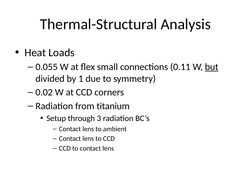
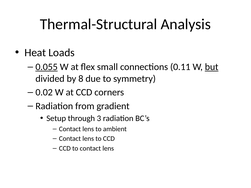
0.055 underline: none -> present (47, 67)
1: 1 -> 8 (81, 79)
titanium: titanium -> gradient (113, 106)
